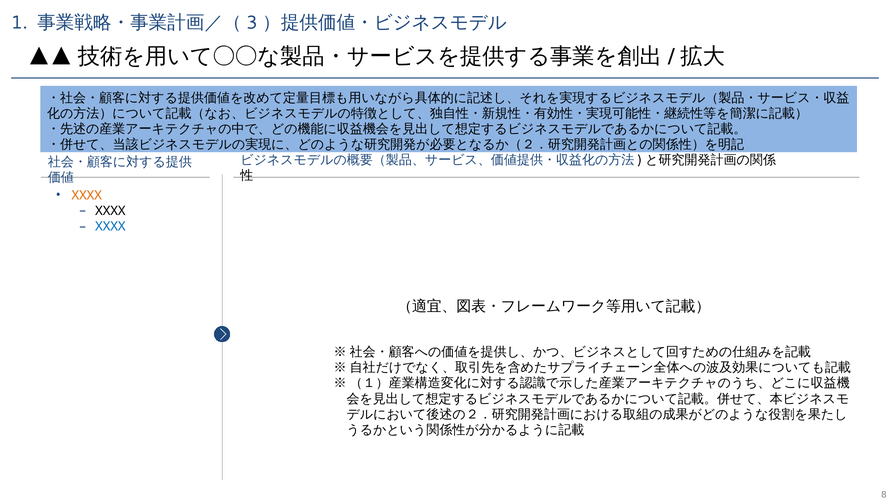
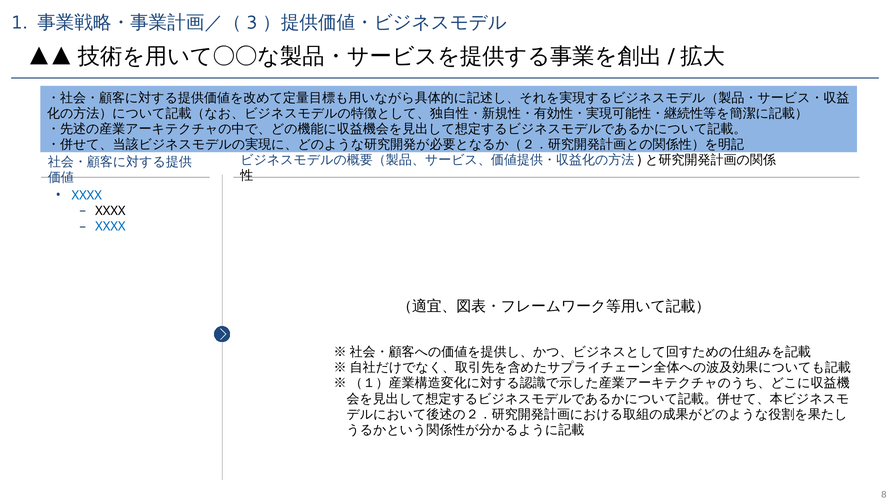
XXXX colour: orange -> blue (87, 195)
